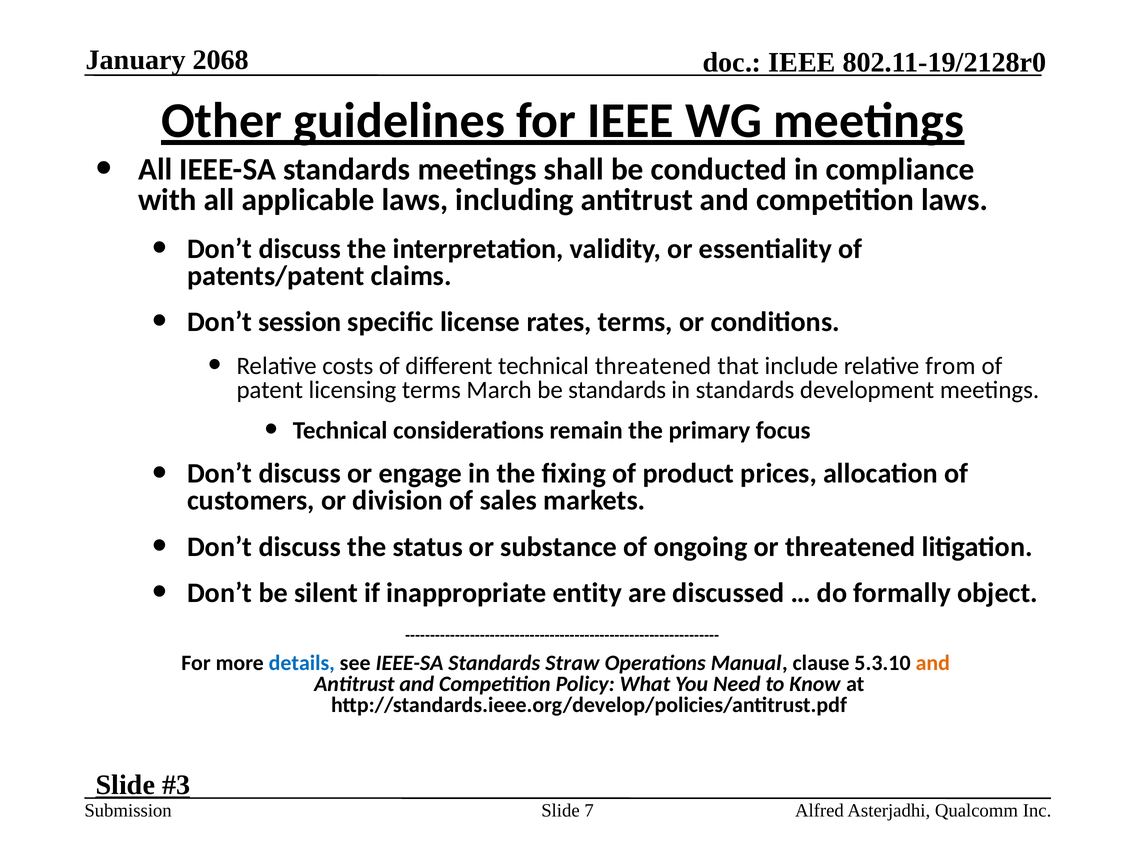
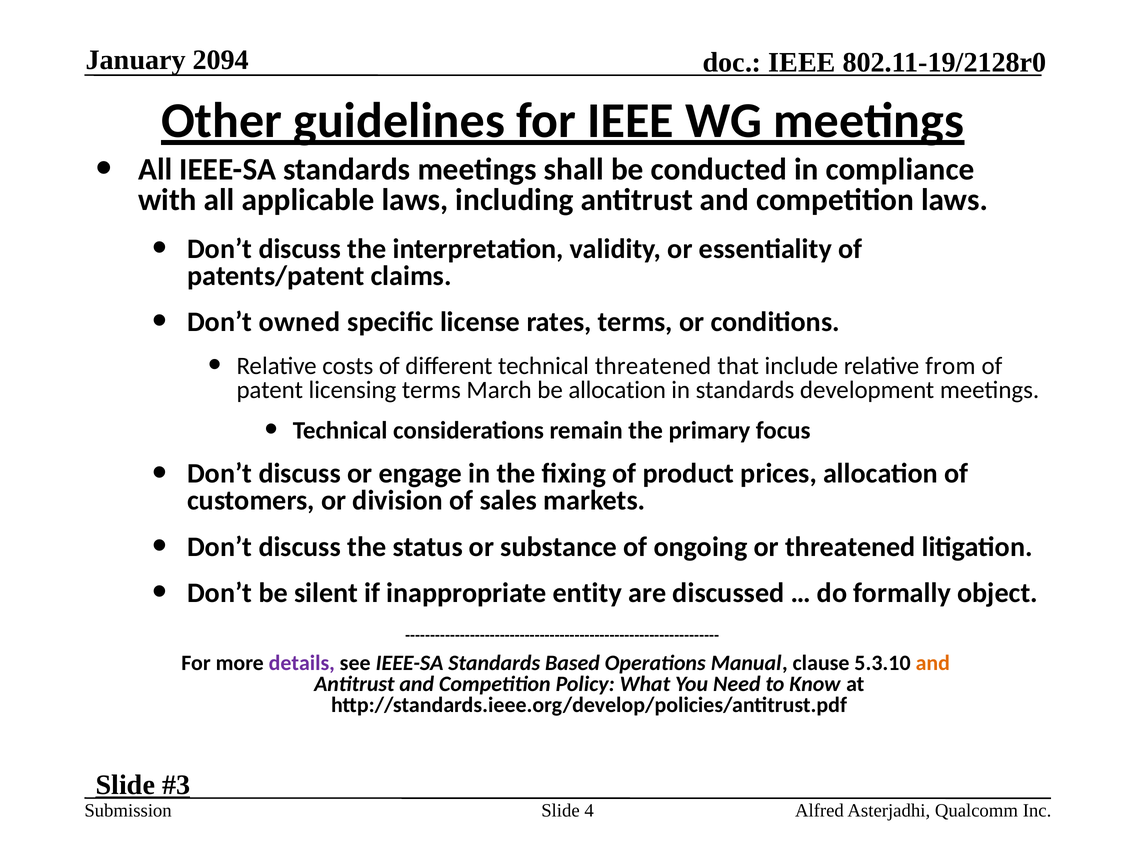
2068: 2068 -> 2094 (221, 60)
session: session -> owned (300, 322)
be standards: standards -> allocation (617, 390)
details colour: blue -> purple (302, 663)
Straw: Straw -> Based (572, 663)
7: 7 -> 4 (589, 810)
